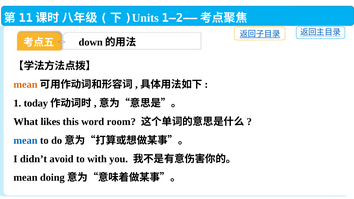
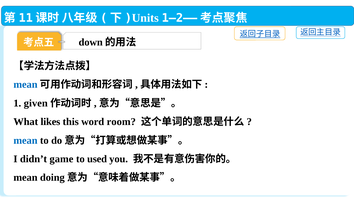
mean colour: orange -> blue (25, 85)
today: today -> given (36, 103)
avoid: avoid -> game (61, 159)
with: with -> used (97, 159)
